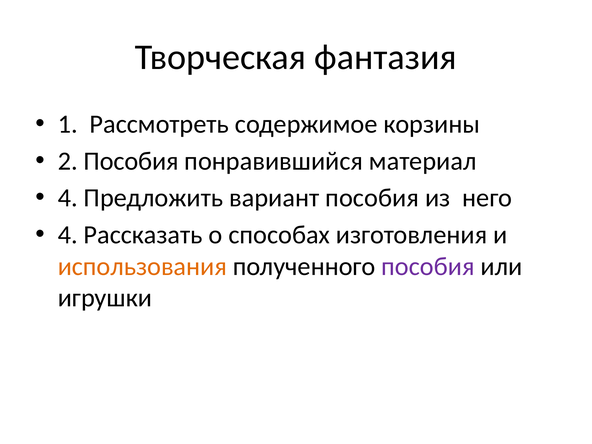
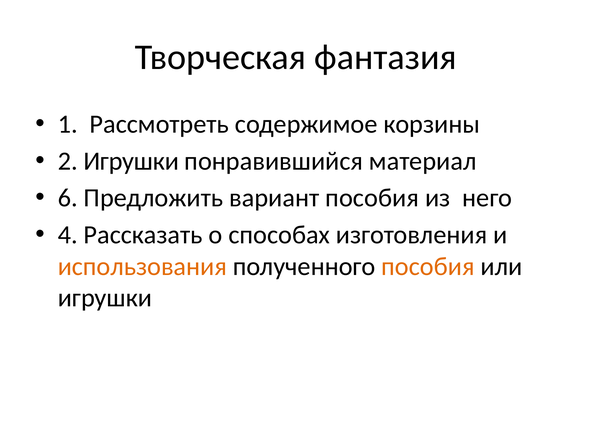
2 Пособия: Пособия -> Игрушки (131, 161)
4: 4 -> 6 (68, 198)
пособия colour: purple -> orange (428, 266)
